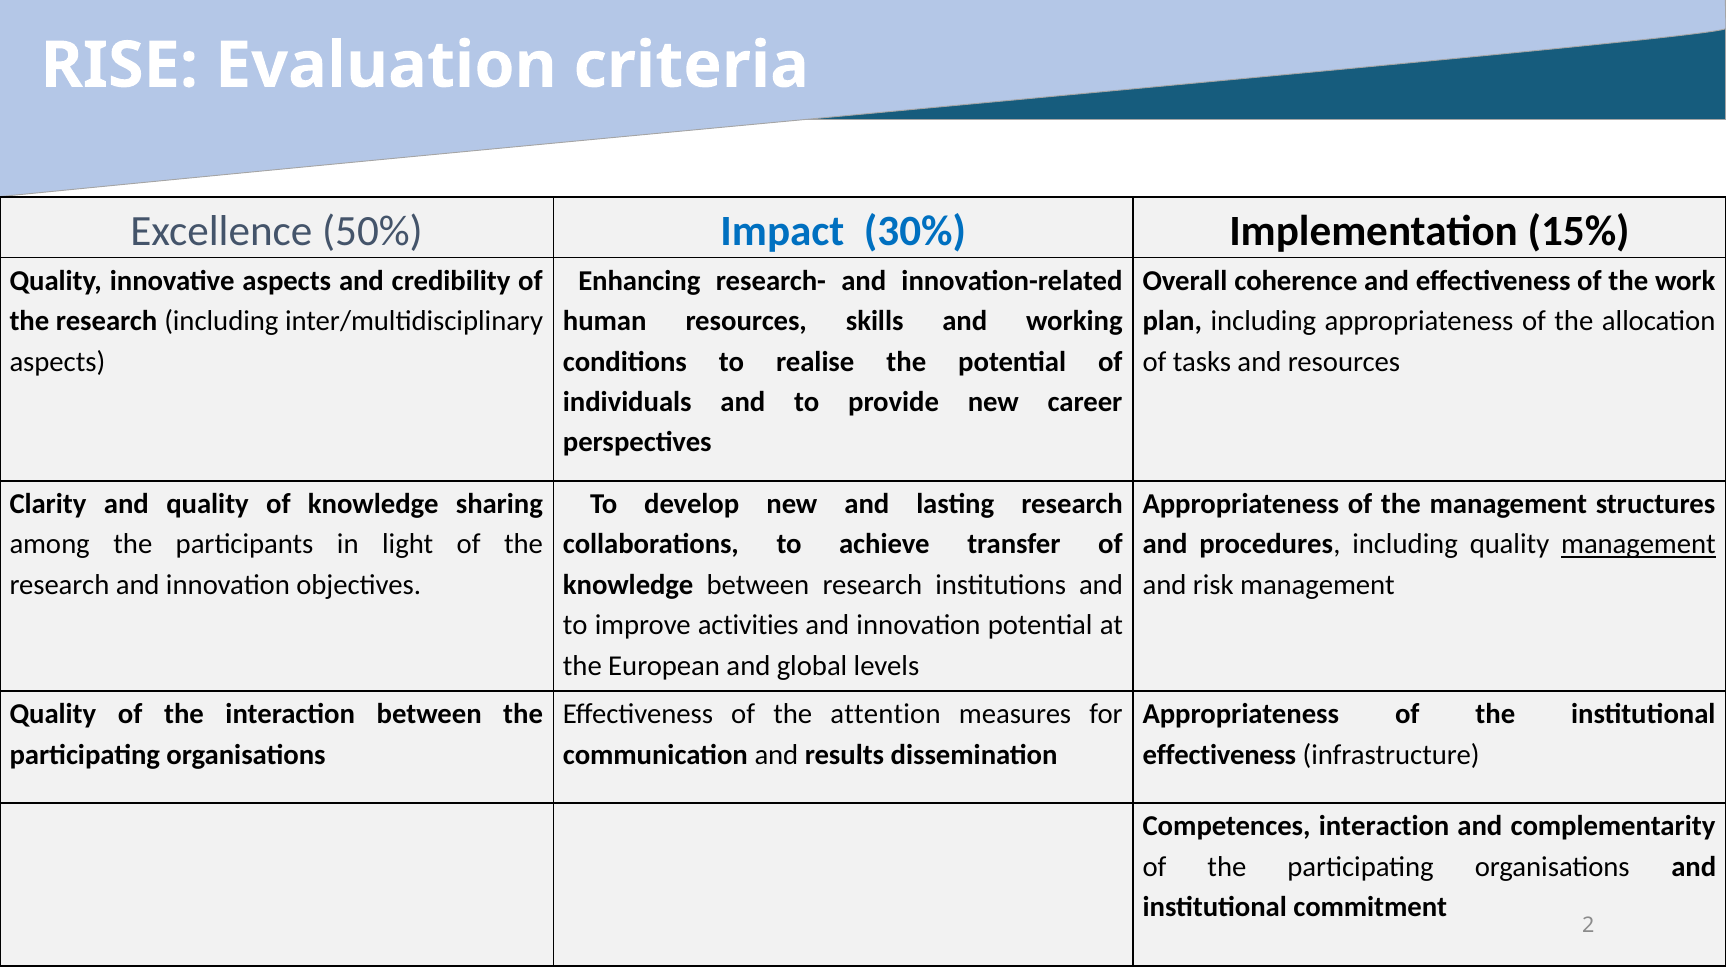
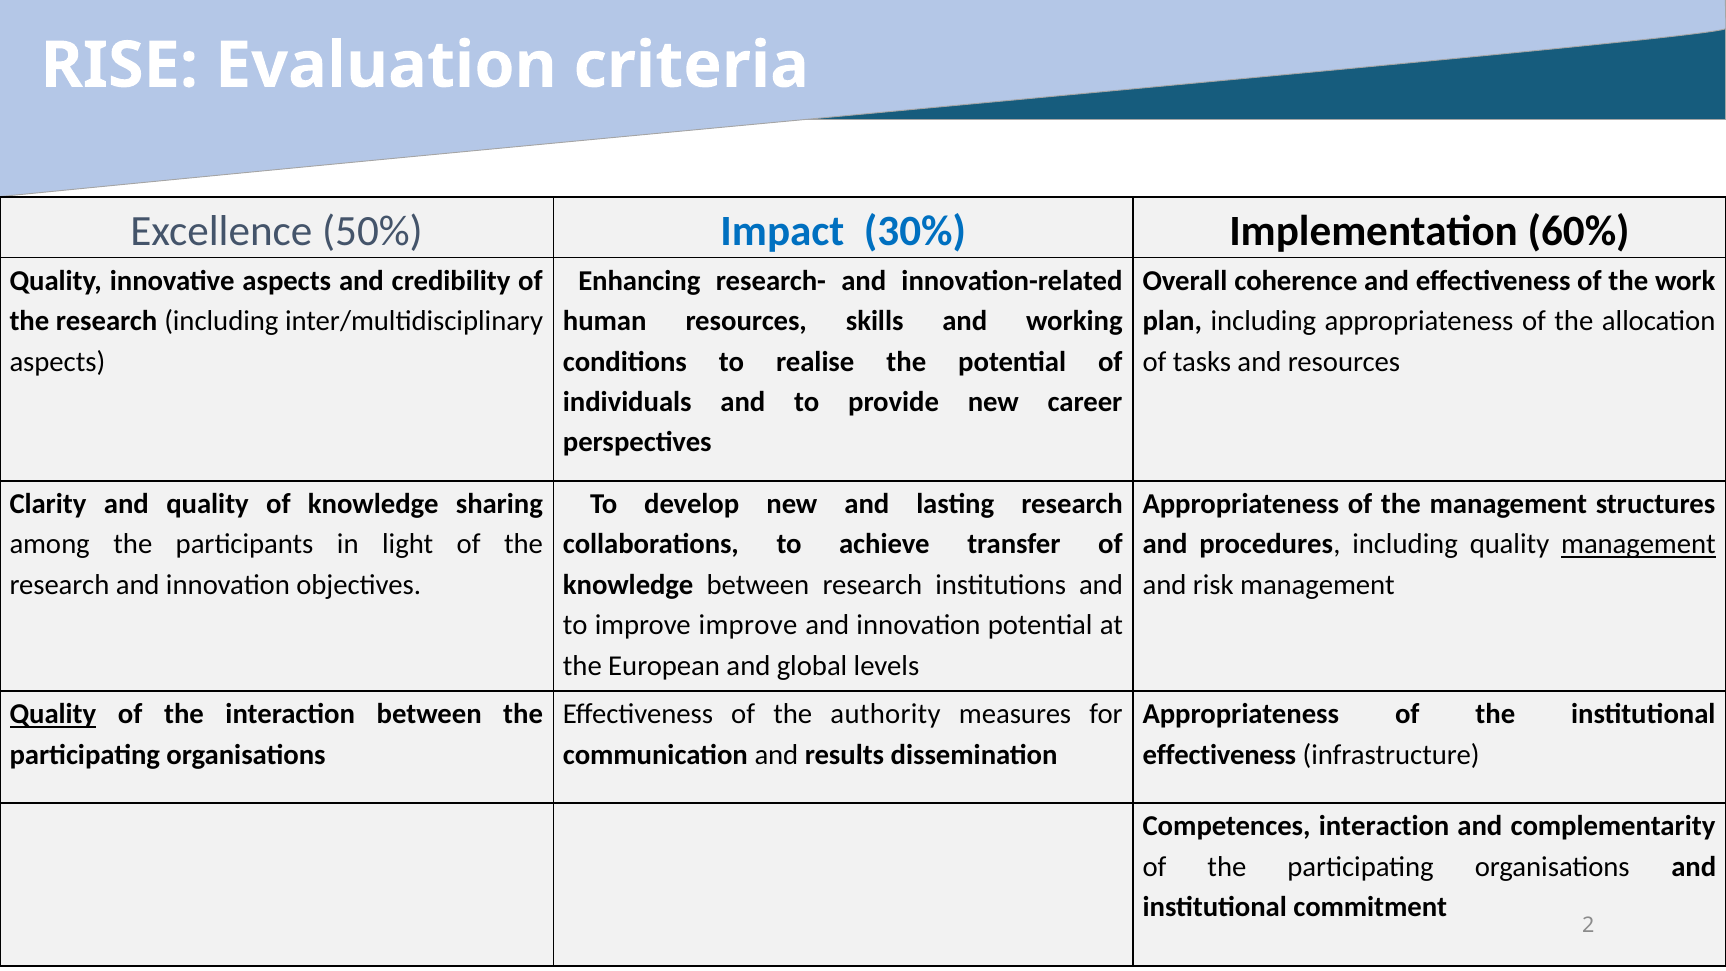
15%: 15% -> 60% (1579, 232)
improve activities: activities -> improve (748, 625)
Quality underline: none -> present (53, 714)
attention: attention -> authority (886, 714)
